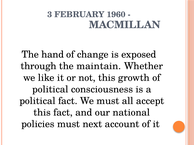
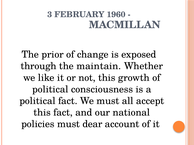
hand: hand -> prior (53, 55)
next: next -> dear (92, 125)
